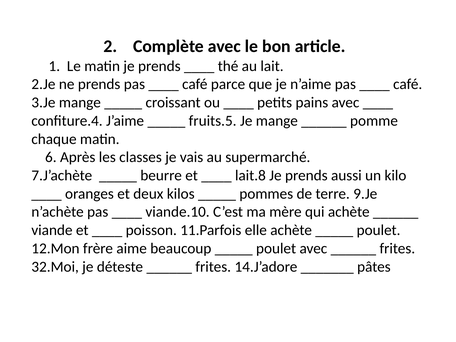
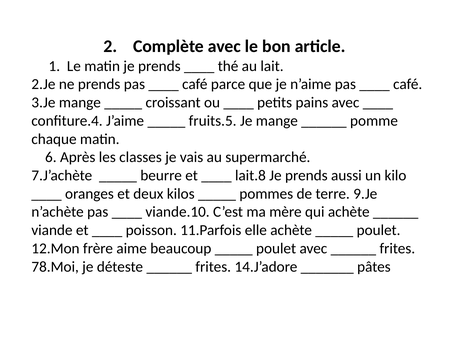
32.Moi: 32.Moi -> 78.Moi (55, 267)
